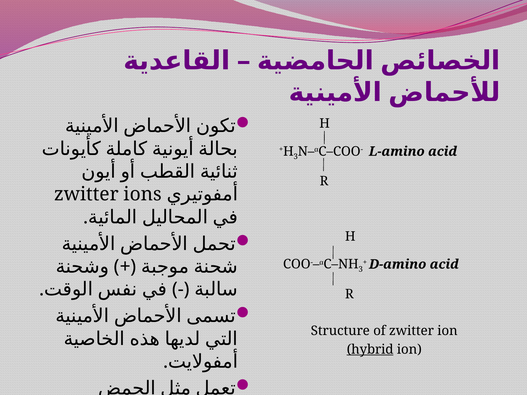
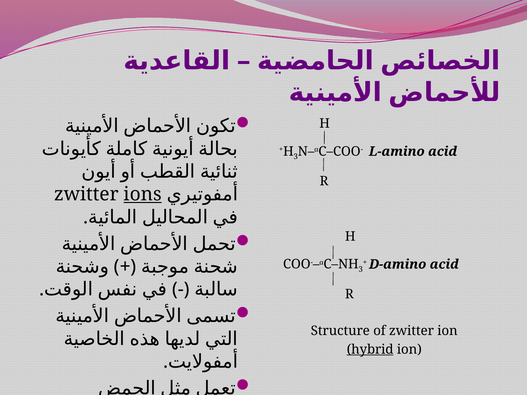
ions underline: none -> present (143, 194)
